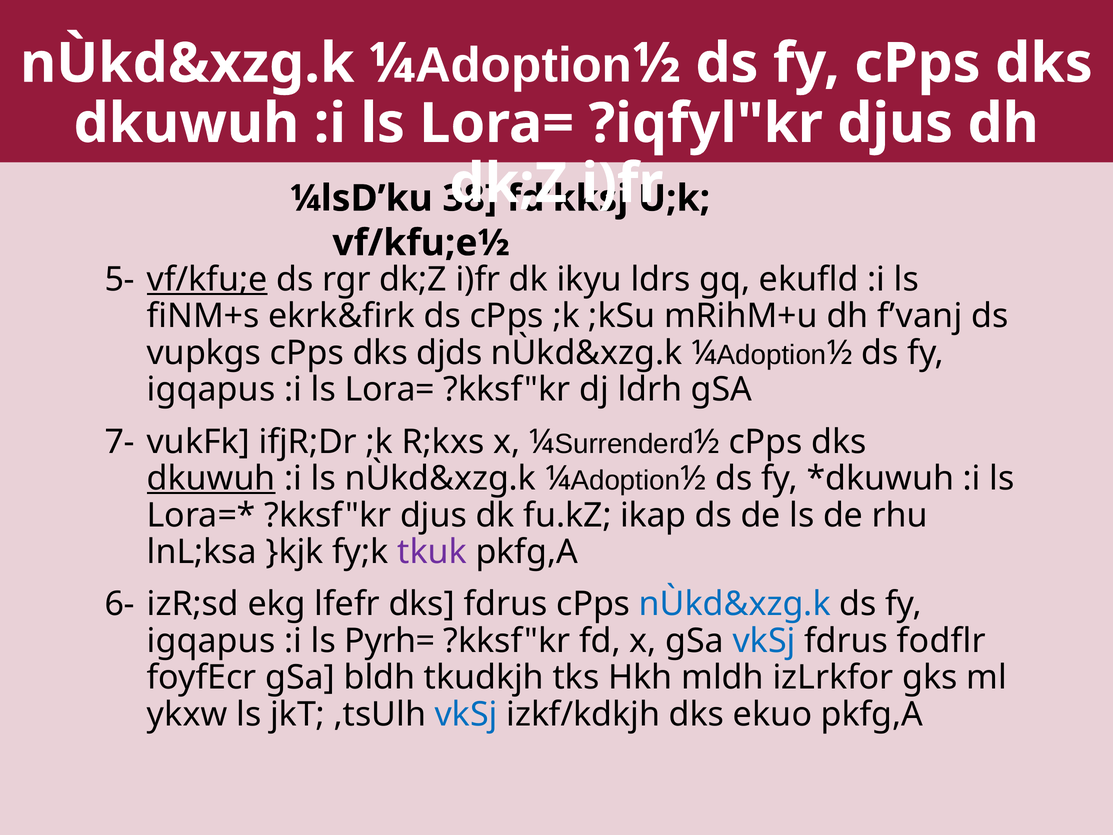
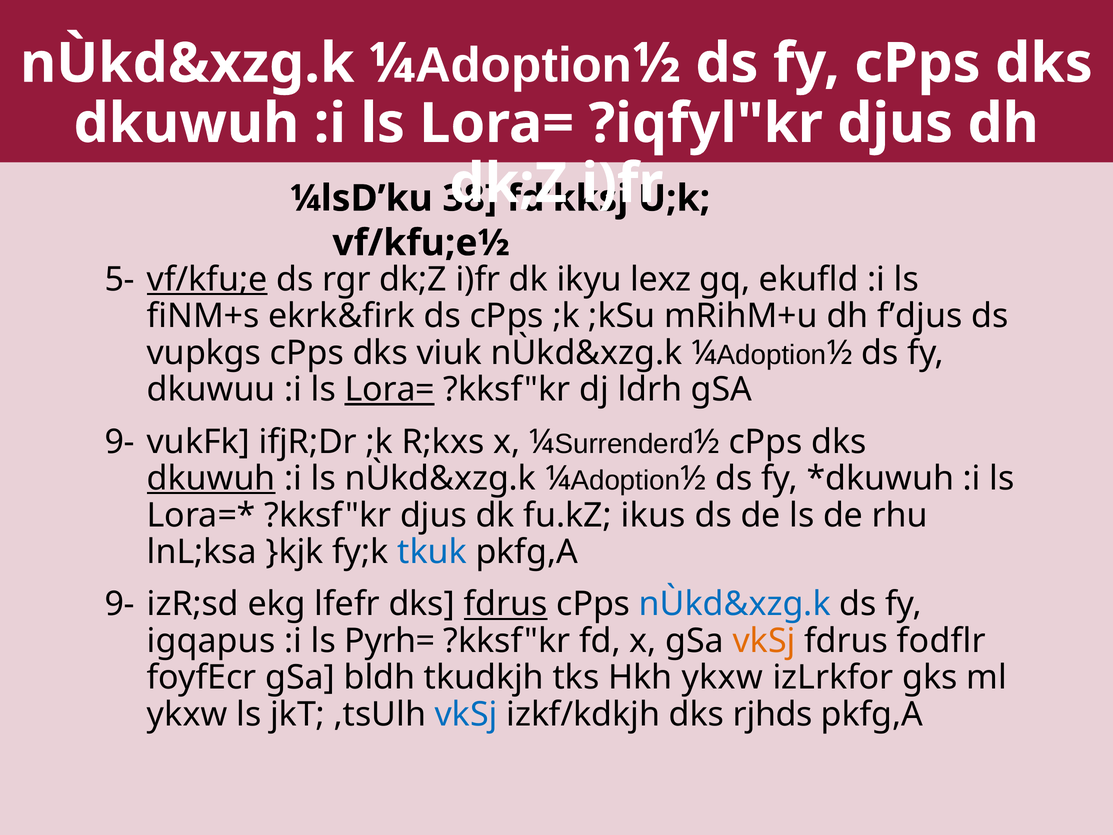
ldrs: ldrs -> lexz (661, 279)
f’vanj: f’vanj -> f’djus (920, 316)
djds: djds -> viuk (449, 353)
igqapus: igqapus -> dkuwuu (211, 390)
Lora= underline: none -> present (390, 390)
7-: 7- -> 9- (120, 442)
ikap: ikap -> ikus (653, 515)
tkuk colour: purple -> blue (432, 552)
6-: 6- -> 9- (120, 604)
fdrus underline: none -> present (506, 604)
vkSj colour: blue -> orange (764, 641)
Hkh mldh: mldh -> ykxw (722, 677)
ekuo: ekuo -> rjhds (773, 714)
